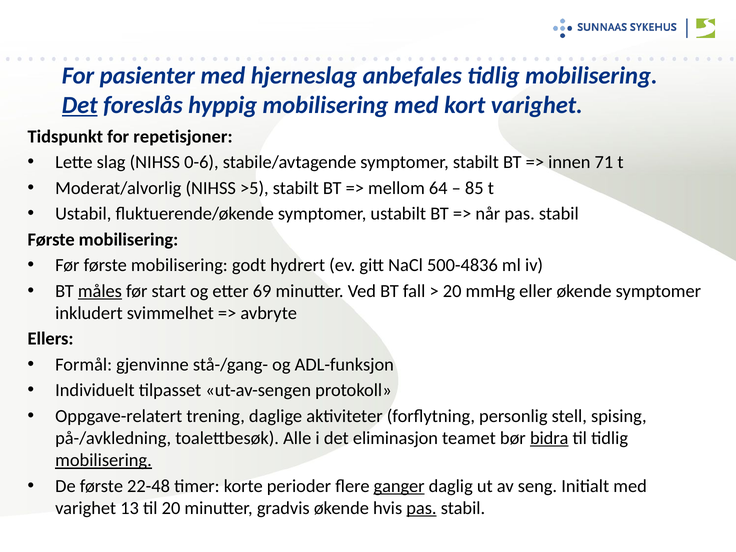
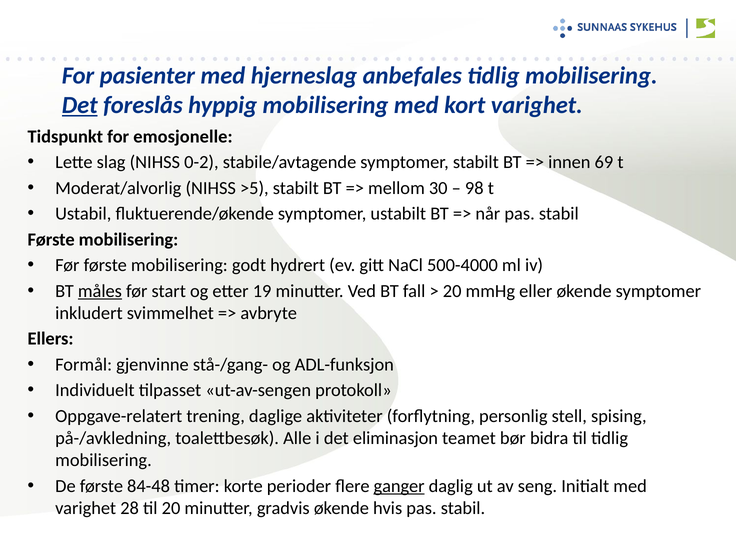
repetisjoner: repetisjoner -> emosjonelle (183, 136)
0-6: 0-6 -> 0-2 (201, 162)
71: 71 -> 69 (604, 162)
64: 64 -> 30 (438, 188)
85: 85 -> 98 (474, 188)
500-4836: 500-4836 -> 500-4000 (462, 265)
69: 69 -> 19 (262, 291)
bidra underline: present -> none (549, 438)
mobilisering underline: present -> none (104, 460)
22-48: 22-48 -> 84-48 (149, 486)
13: 13 -> 28 (130, 508)
pas underline: present -> none (421, 508)
